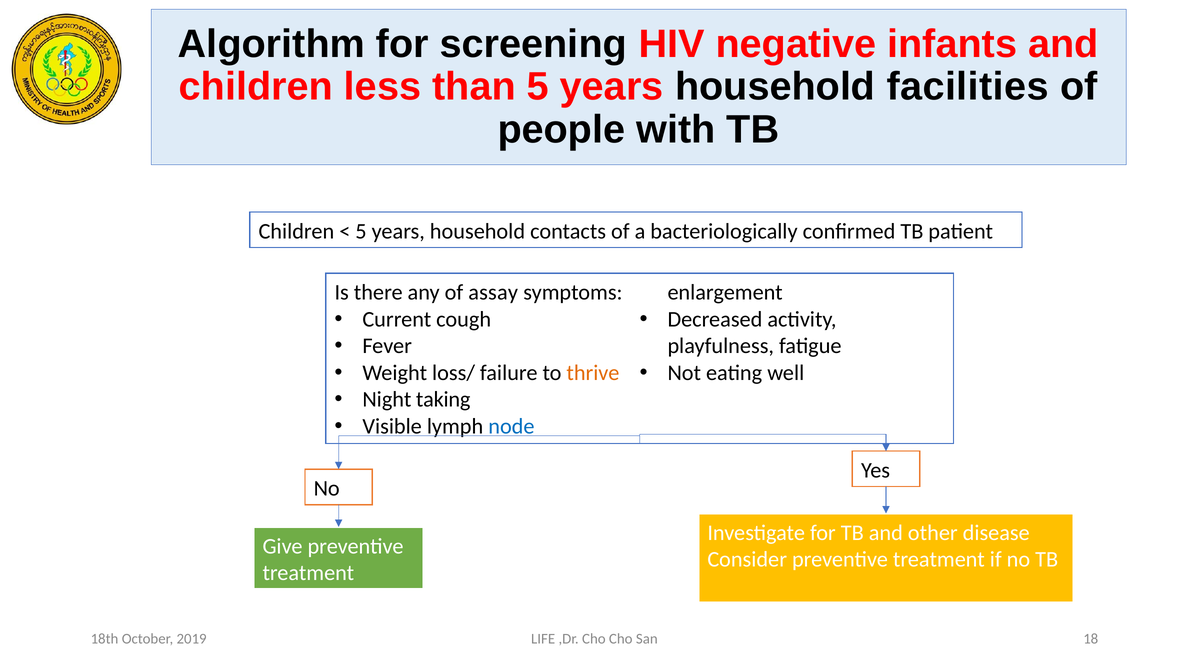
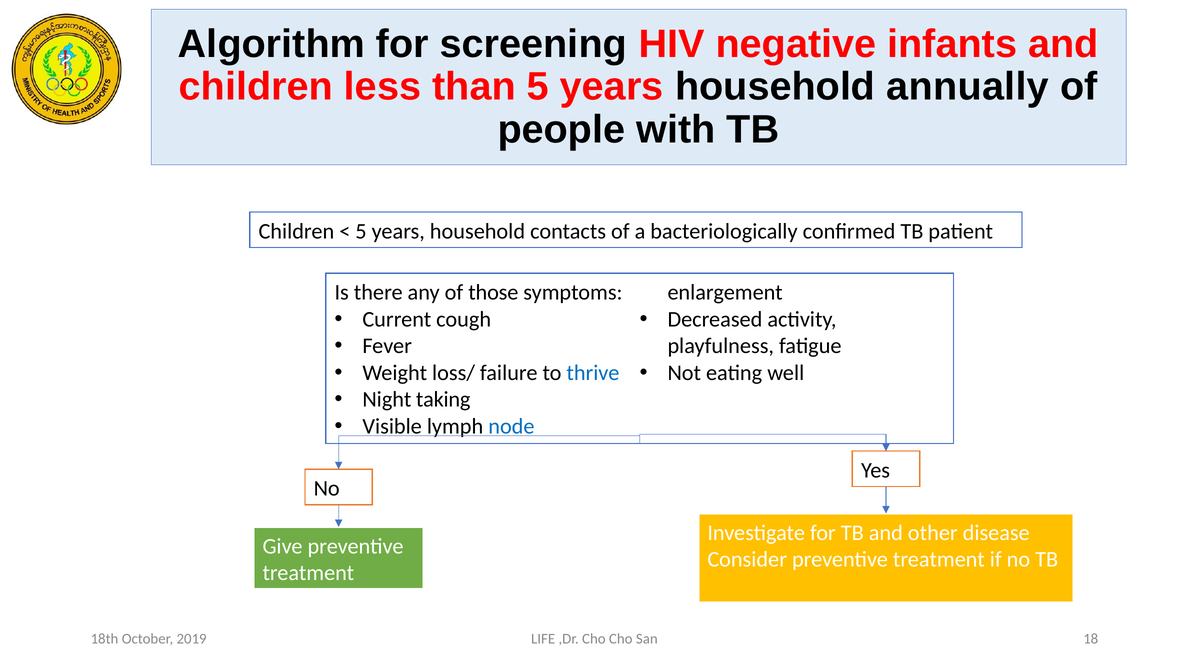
facilities: facilities -> annually (968, 87)
assay: assay -> those (493, 292)
thrive colour: orange -> blue (593, 373)
